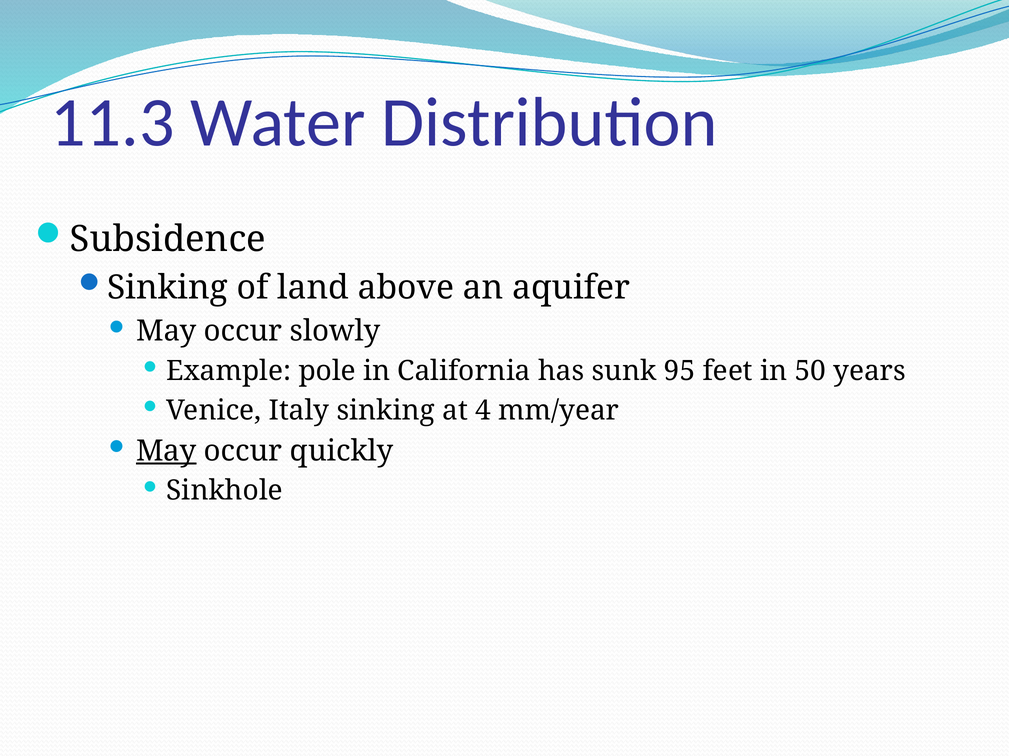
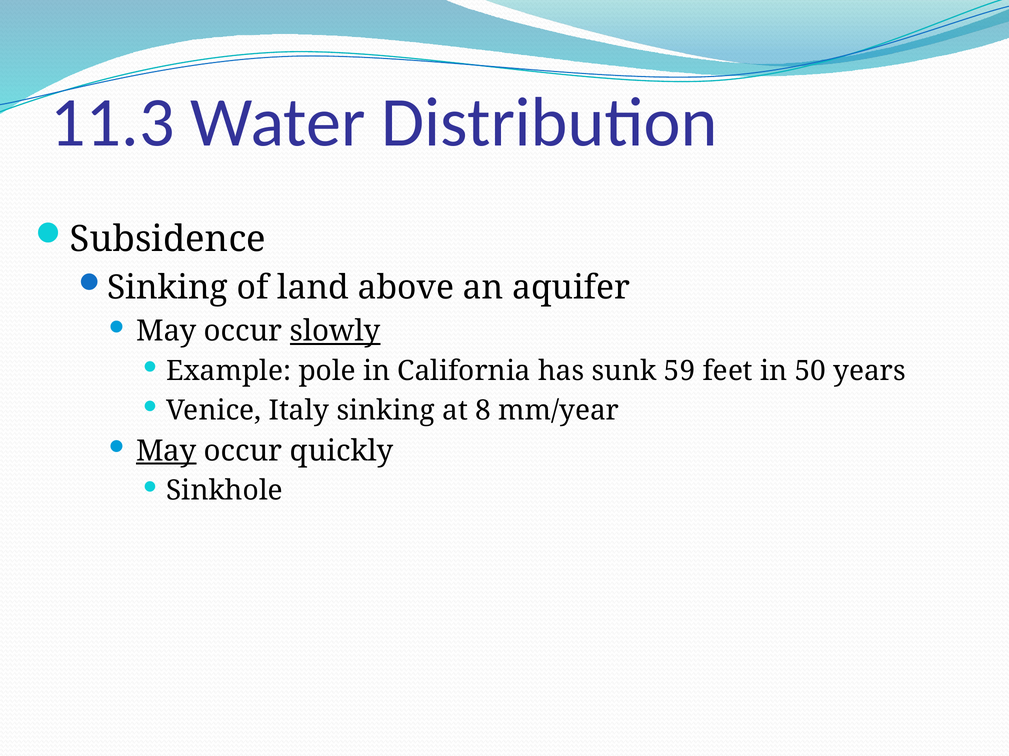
slowly underline: none -> present (335, 332)
95: 95 -> 59 (680, 372)
4: 4 -> 8 (483, 411)
